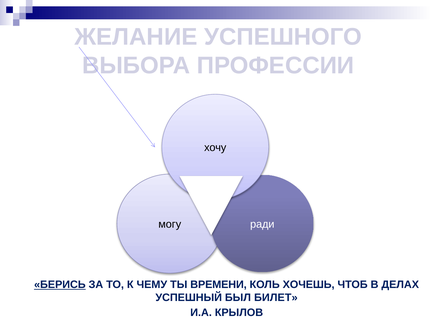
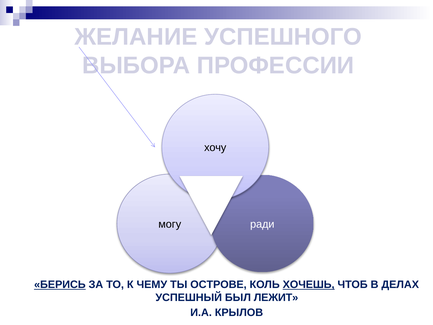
ВРЕМЕНИ: ВРЕМЕНИ -> ОСТРОВЕ (218, 284)
ХОЧЕШЬ underline: none -> present (309, 284)
БИЛЕТ: БИЛЕТ -> ЛЕЖИТ (276, 297)
